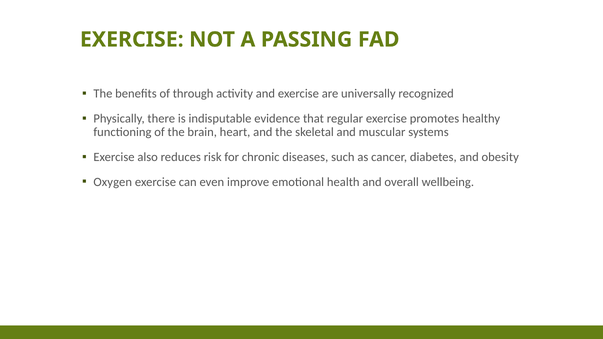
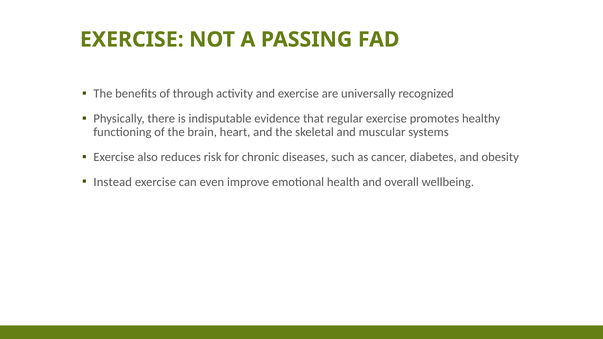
Oxygen: Oxygen -> Instead (113, 182)
